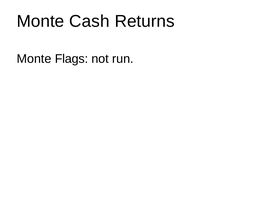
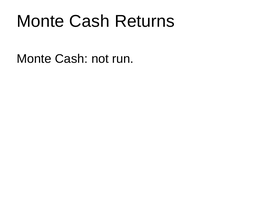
Flags: Flags -> Cash (71, 59)
